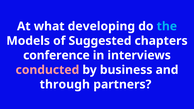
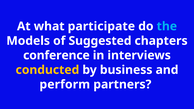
developing: developing -> participate (101, 26)
conducted colour: pink -> yellow (47, 70)
through: through -> perform (65, 85)
